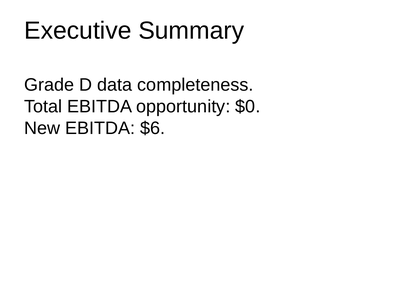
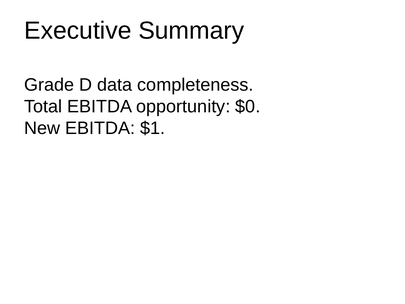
$6: $6 -> $1 (153, 128)
